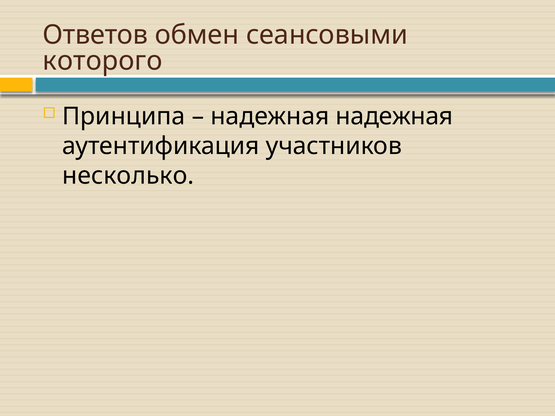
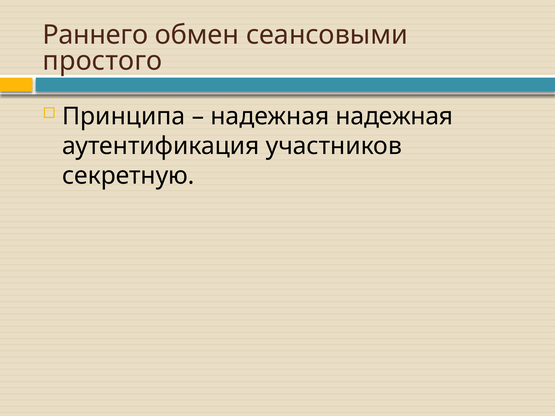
Ответов: Ответов -> Раннего (95, 35)
которого: которого -> простого (103, 61)
несколько: несколько -> секретную (128, 176)
